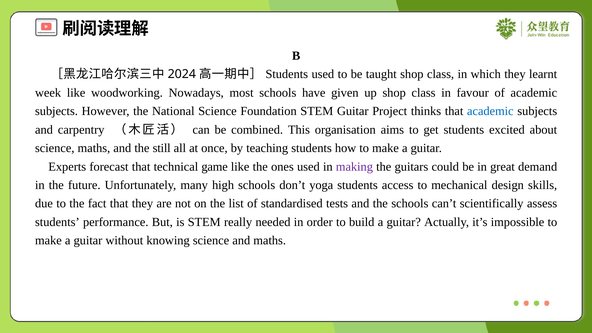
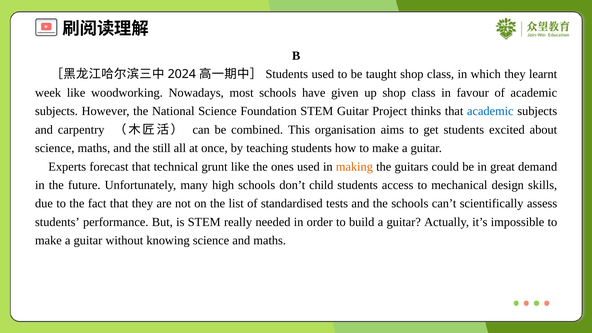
game: game -> grunt (215, 167)
making colour: purple -> orange (354, 167)
yoga: yoga -> child (321, 185)
